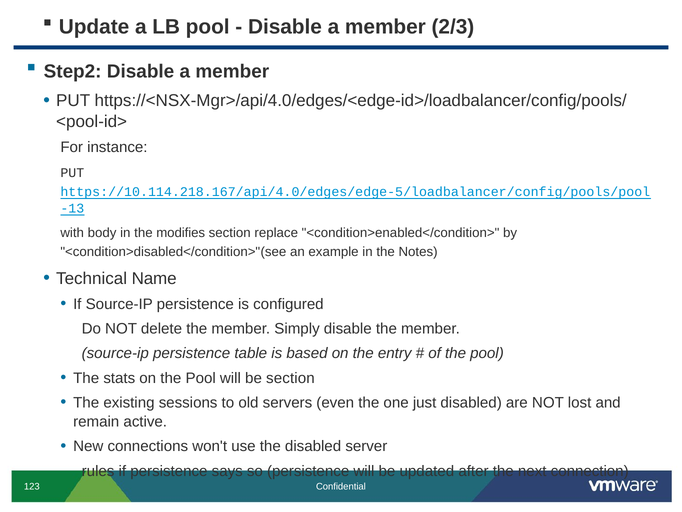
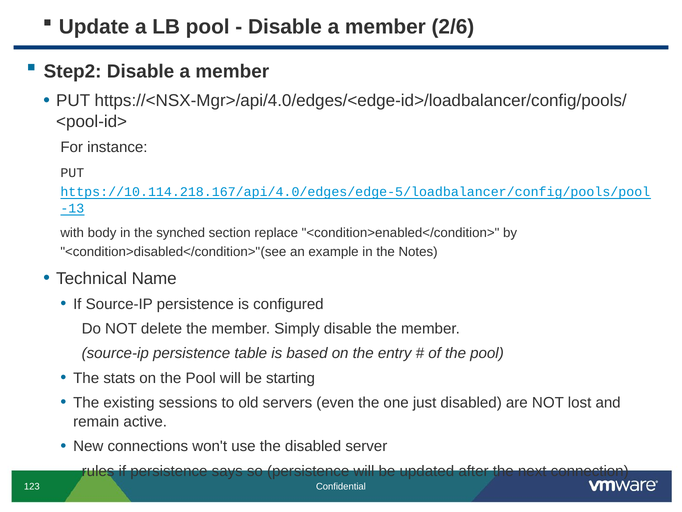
2/3: 2/3 -> 2/6 (453, 27)
modifies: modifies -> synched (181, 233)
be section: section -> starting (291, 378)
